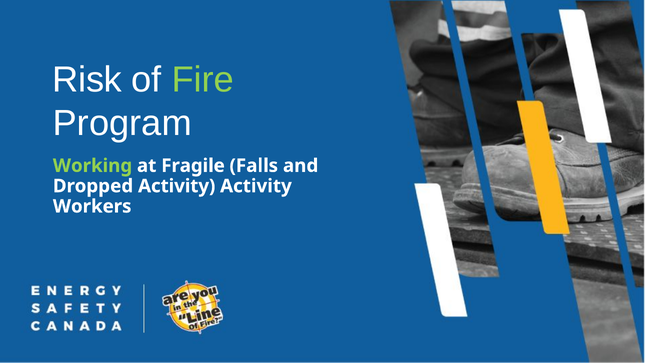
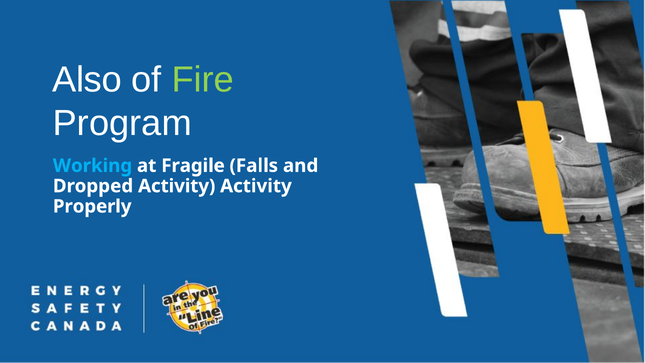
Risk: Risk -> Also (87, 80)
Working colour: light green -> light blue (93, 166)
Workers: Workers -> Properly (92, 206)
